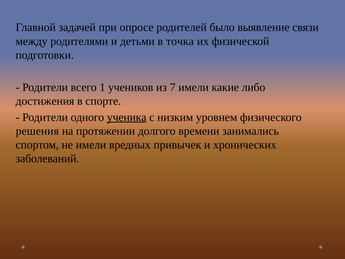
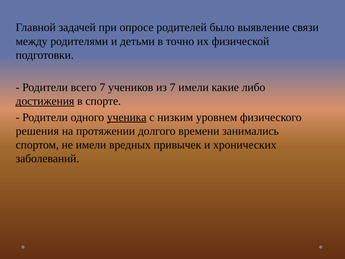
точка: точка -> точно (180, 41)
всего 1: 1 -> 7 (102, 87)
достижения underline: none -> present (45, 101)
